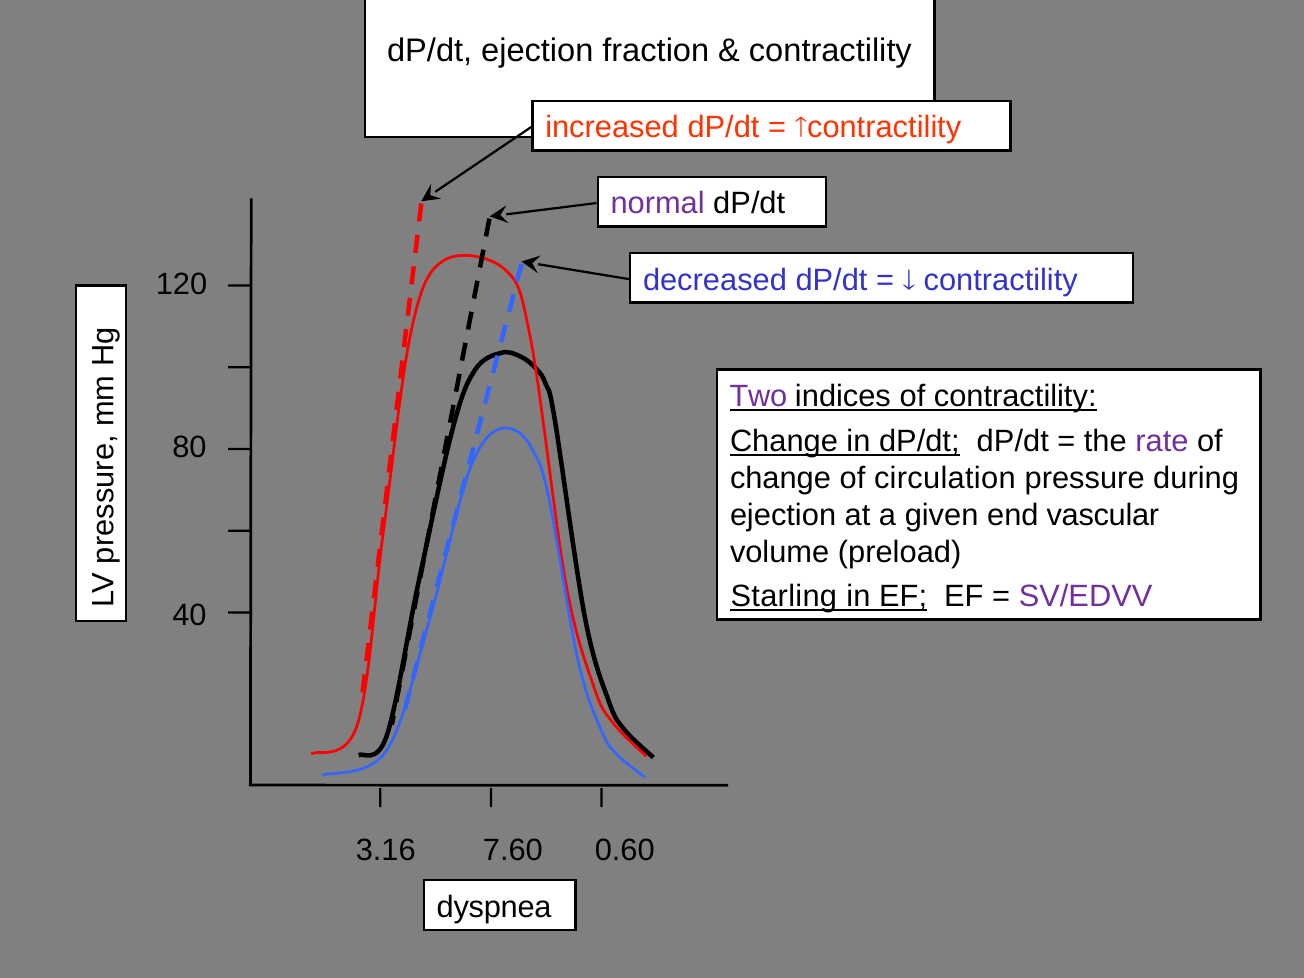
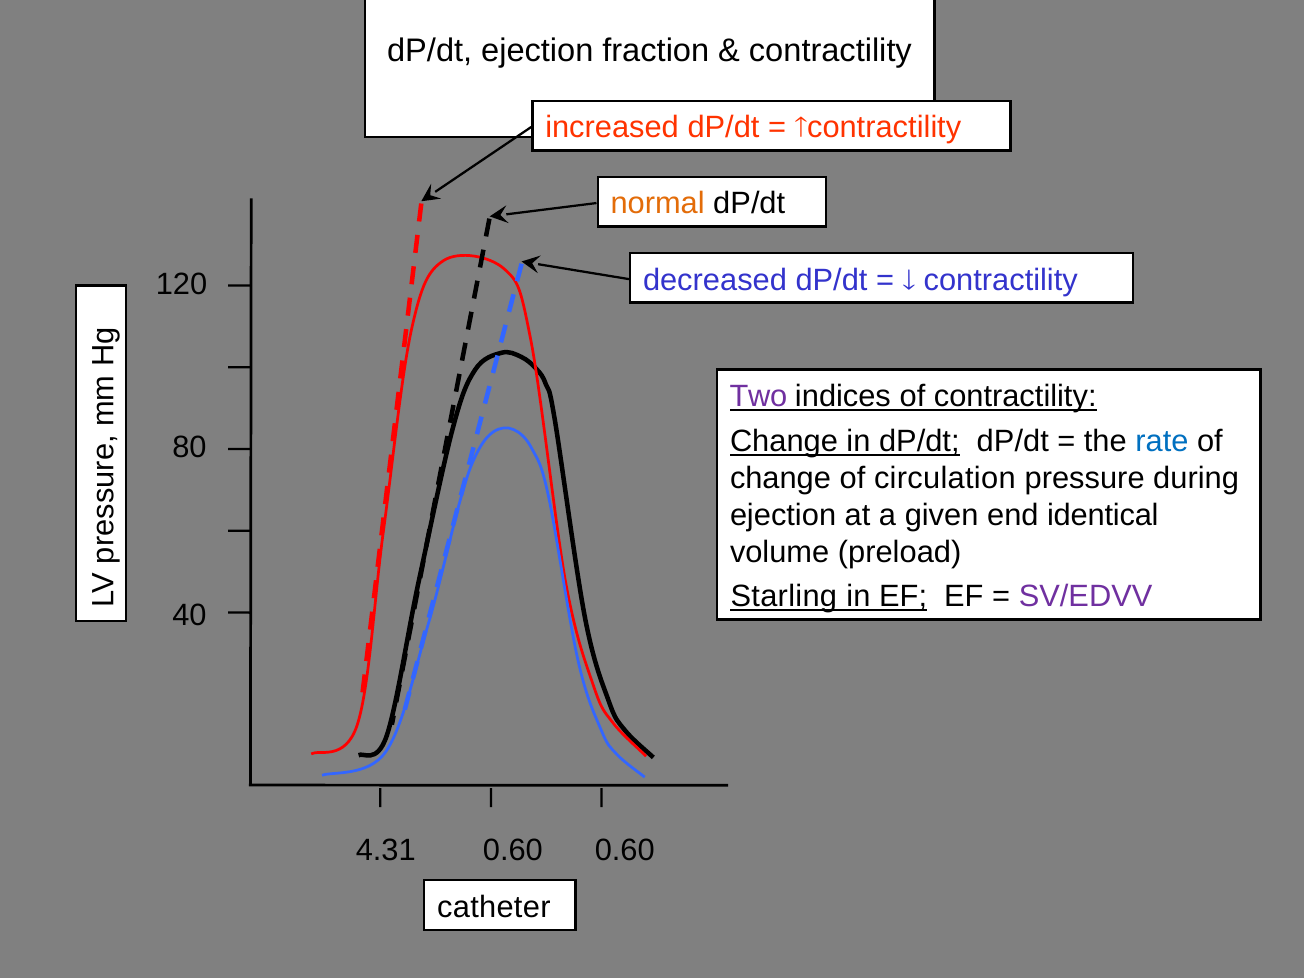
normal colour: purple -> orange (658, 204)
rate colour: purple -> blue (1162, 441)
vascular: vascular -> identical (1103, 515)
3.16: 3.16 -> 4.31 (386, 851)
7.60: 7.60 -> 0.60 (513, 851)
dyspnea: dyspnea -> catheter (494, 907)
